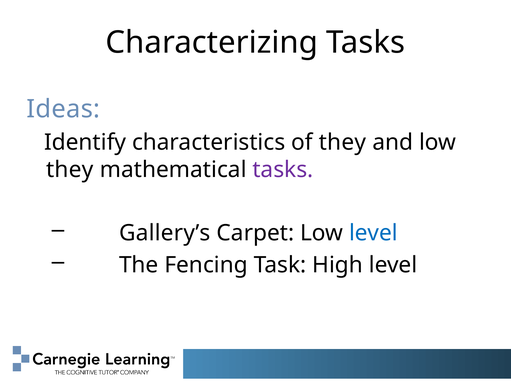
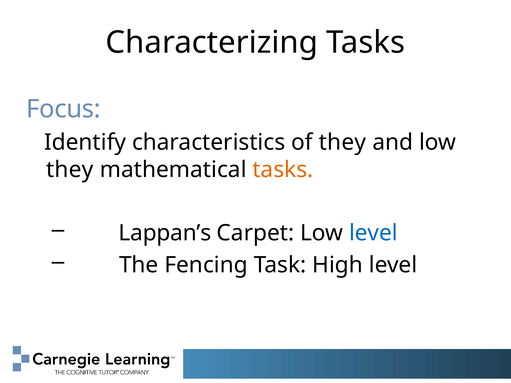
Ideas: Ideas -> Focus (64, 109)
tasks colour: purple -> orange (283, 170)
Gallery’s: Gallery’s -> Lappan’s (165, 233)
